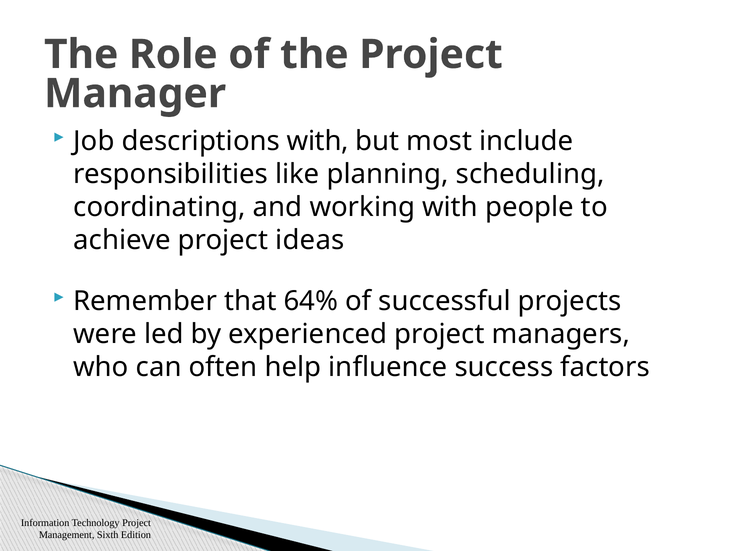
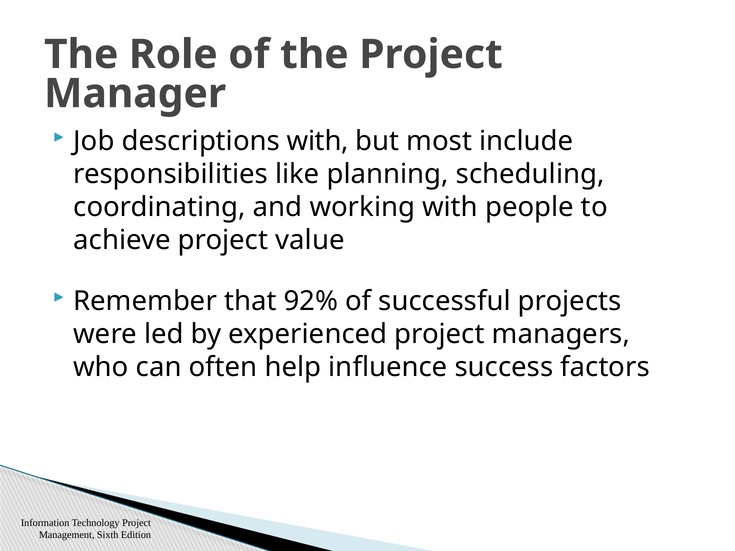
ideas: ideas -> value (310, 240)
64%: 64% -> 92% (311, 301)
